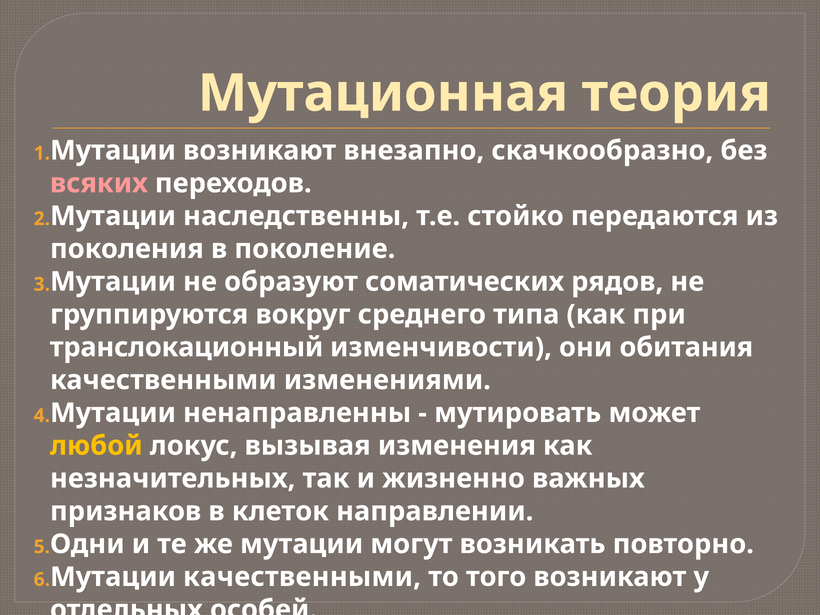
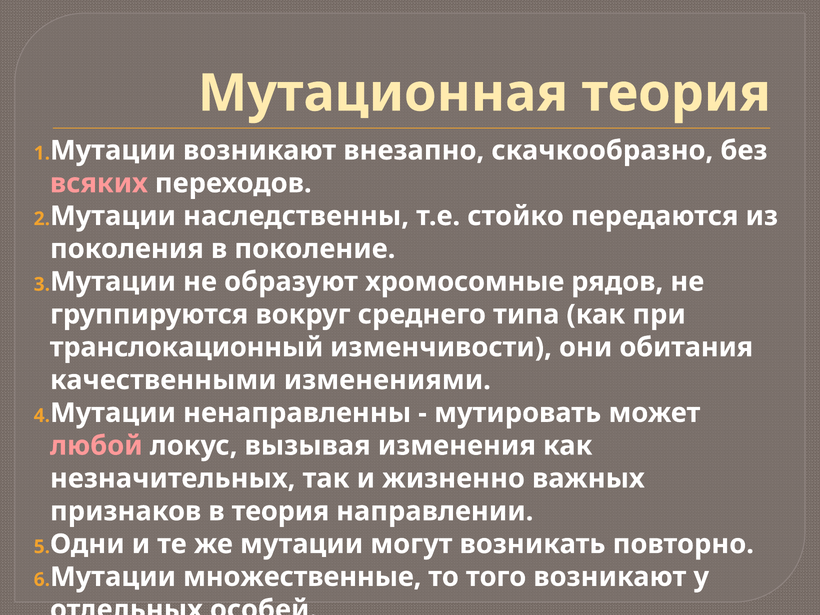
соматических: соматических -> хромосомные (465, 282)
любой colour: yellow -> pink (96, 446)
в клеток: клеток -> теория (281, 511)
Мутации качественными: качественными -> множественные (302, 577)
